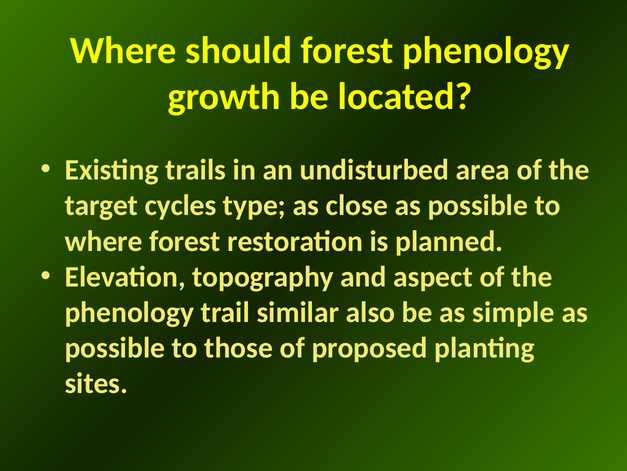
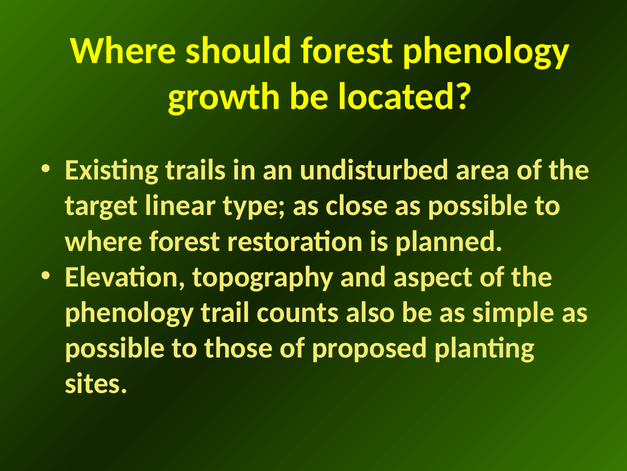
cycles: cycles -> linear (180, 205)
similar: similar -> counts (298, 312)
